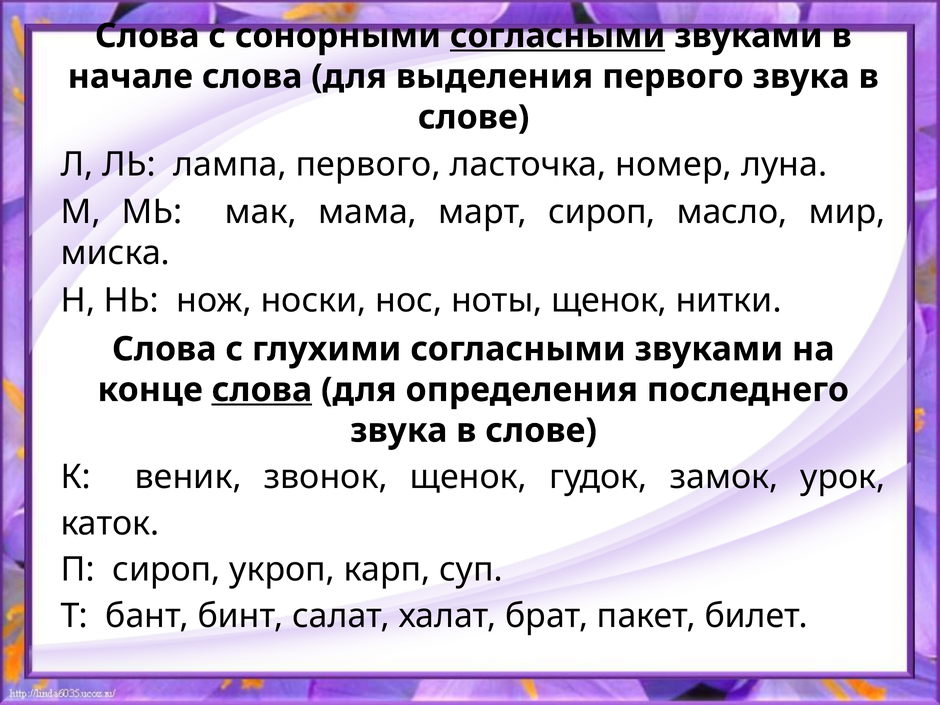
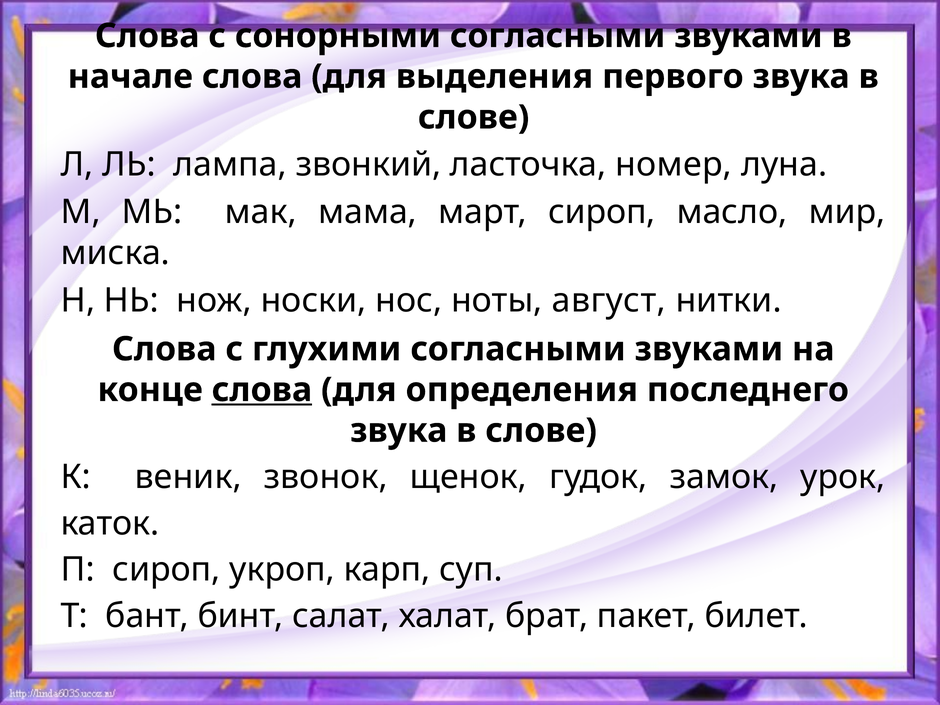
согласными underline: present -> none (558, 36)
лампа первого: первого -> звонкий (368, 165)
ноты щенок: щенок -> август (609, 300)
